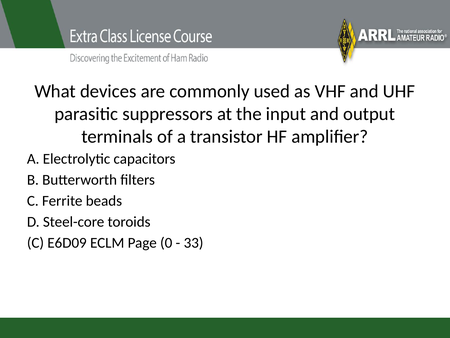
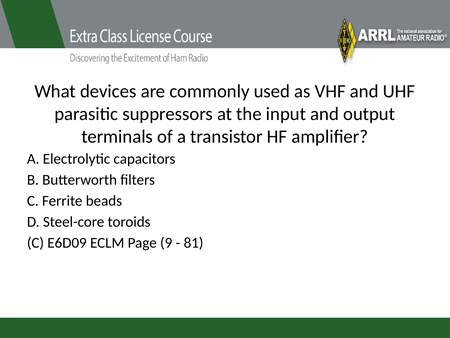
0: 0 -> 9 (166, 242)
33: 33 -> 81 (194, 242)
